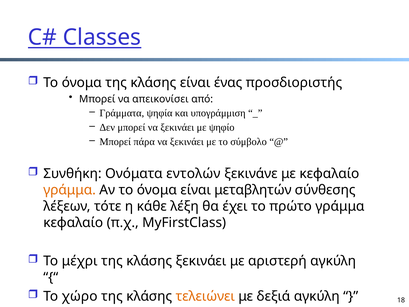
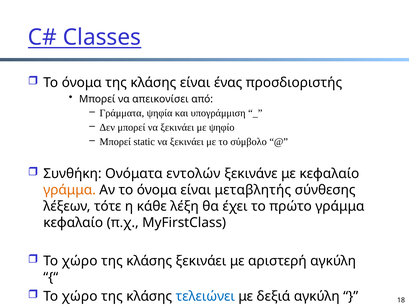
πάρα: πάρα -> static (144, 142)
μεταβλητών: μεταβλητών -> μεταβλητής (253, 190)
μέχρι: μέχρι -> χώρο (80, 261)
τελειώνει colour: orange -> blue (205, 296)
